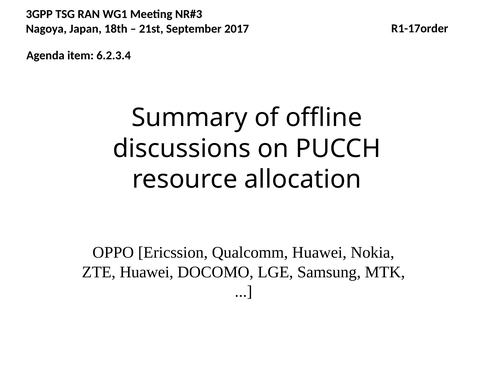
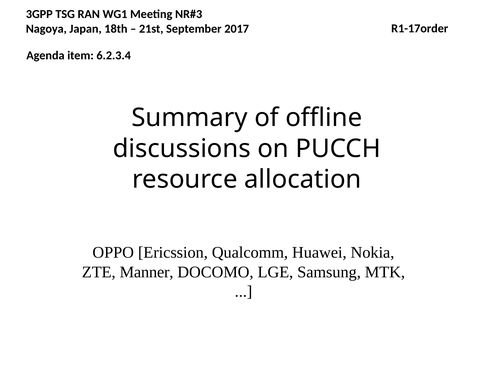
ZTE Huawei: Huawei -> Manner (147, 272)
